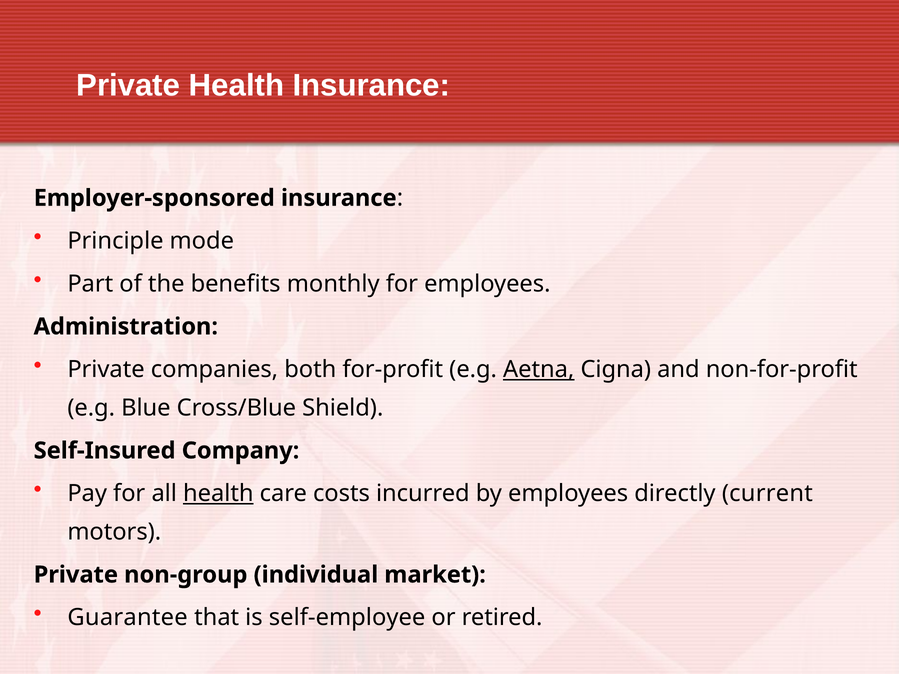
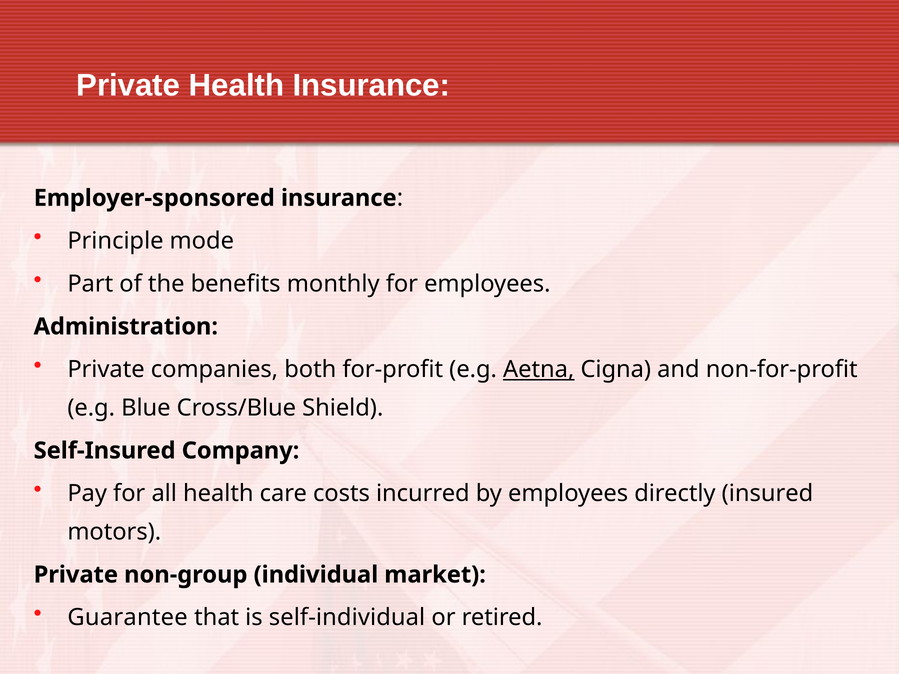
health underline: present -> none (218, 494)
current: current -> insured (768, 494)
self-employee: self-employee -> self-individual (347, 618)
